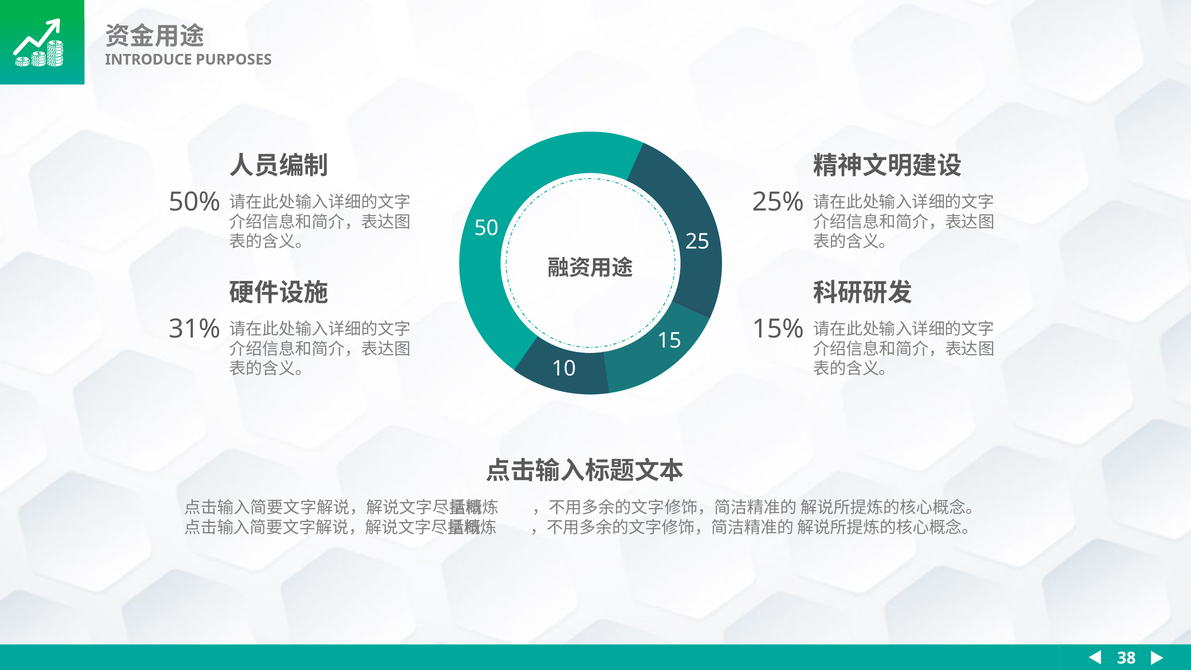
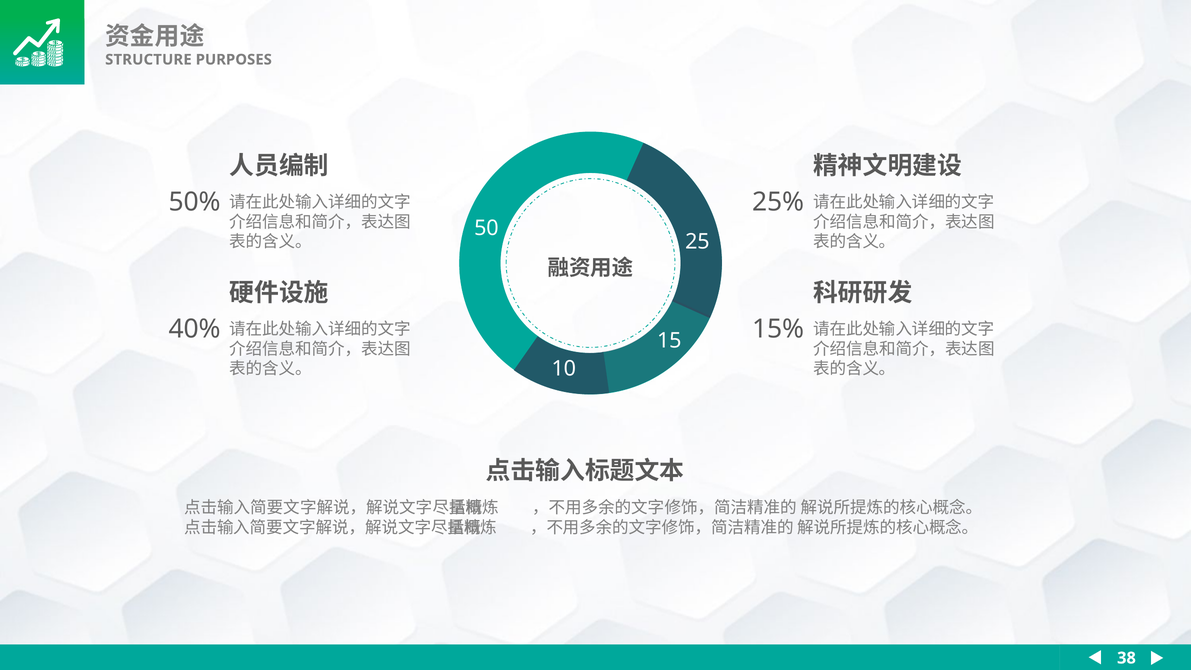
INTRODUCE: INTRODUCE -> STRUCTURE (148, 60)
31%: 31% -> 40% (195, 329)
